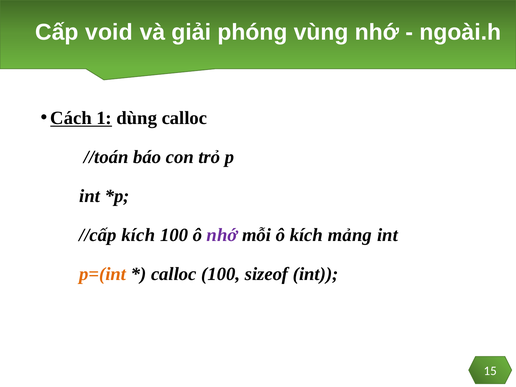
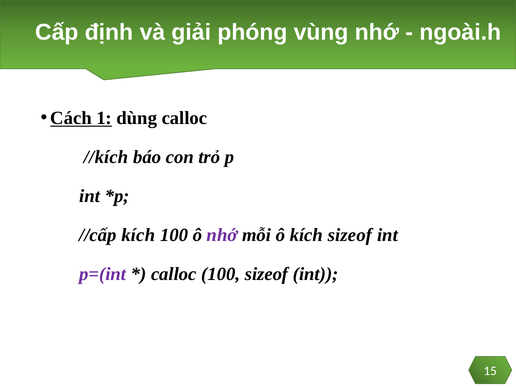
void: void -> định (109, 32)
//toán: //toán -> //kích (106, 157)
kích mảng: mảng -> sizeof (350, 235)
p=(int colour: orange -> purple (103, 274)
